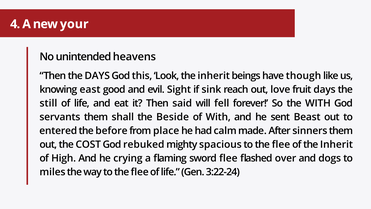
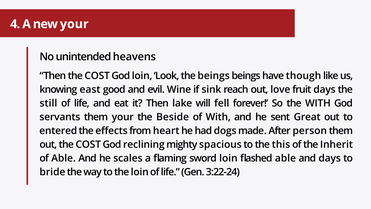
Then the DAYS: DAYS -> COST (97, 76)
God this: this -> loin (142, 76)
Look the inherit: inherit -> beings (214, 76)
Sight: Sight -> Wine (179, 90)
said: said -> lake (182, 103)
them shall: shall -> your (123, 117)
Beast: Beast -> Great (307, 117)
before: before -> effects (112, 131)
place: place -> heart (166, 131)
calm: calm -> dogs (225, 131)
sinners: sinners -> person (310, 131)
rebuked: rebuked -> reclining (144, 145)
flee: flee -> this (281, 145)
of High: High -> Able (64, 158)
crying: crying -> scales (128, 158)
sword flee: flee -> loin (228, 158)
flashed over: over -> able (285, 158)
and dogs: dogs -> days (330, 158)
miles: miles -> bride (52, 172)
way to the flee: flee -> loin (140, 172)
